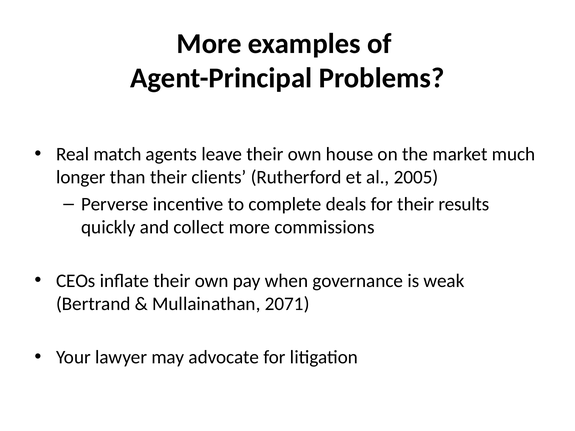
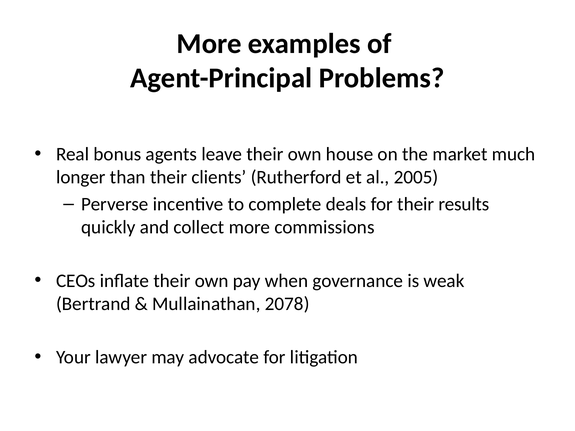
match: match -> bonus (117, 154)
2071: 2071 -> 2078 (287, 304)
